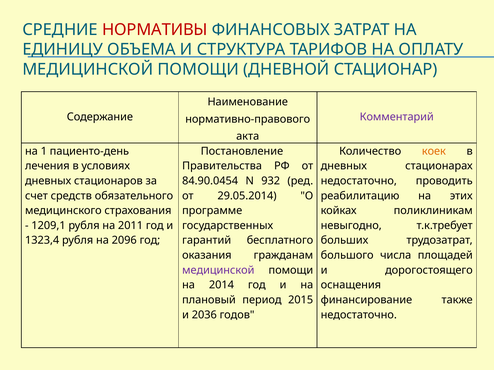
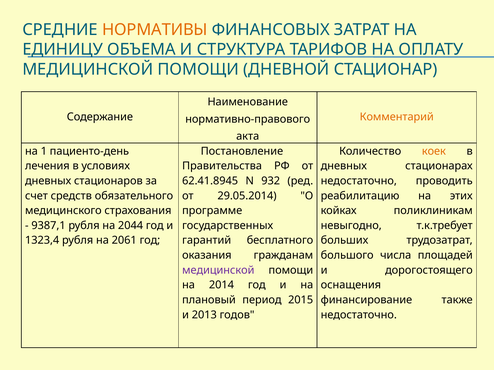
НОРМАТИВЫ colour: red -> orange (155, 30)
Комментарий colour: purple -> orange (397, 117)
84.90.0454: 84.90.0454 -> 62.41.8945 (210, 181)
1209,1: 1209,1 -> 9387,1 (49, 226)
2011: 2011 -> 2044 (131, 226)
2096: 2096 -> 2061 (124, 241)
2036: 2036 -> 2013 (204, 315)
